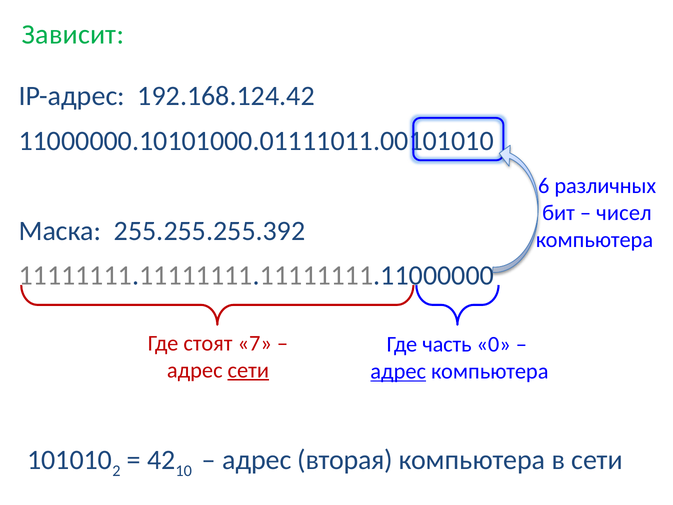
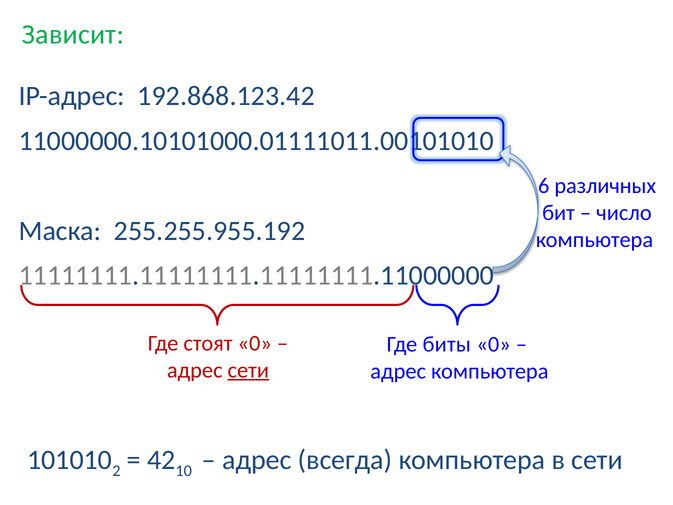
192.168.124.42: 192.168.124.42 -> 192.868.123.42 (226, 96)
чисел: чисел -> число (624, 213)
255.255.255.392: 255.255.255.392 -> 255.255.955.192 (210, 231)
стоят 7: 7 -> 0 (255, 343)
часть: часть -> биты (447, 344)
адрес underline: present -> none (398, 371)
вторая: вторая -> всегда (345, 460)
